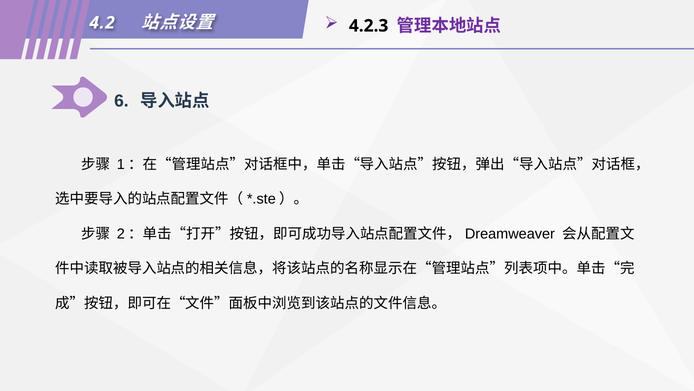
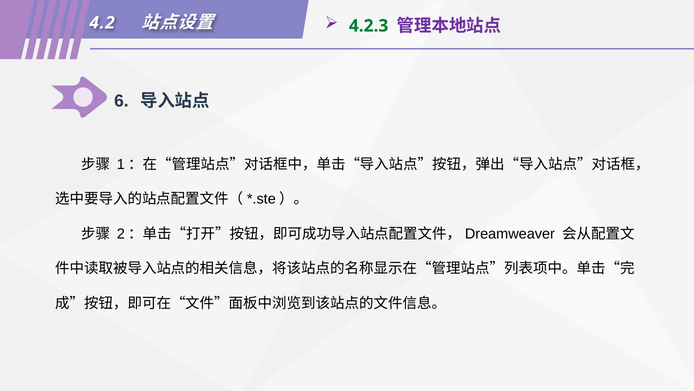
4.2.3 colour: black -> green (369, 26)
